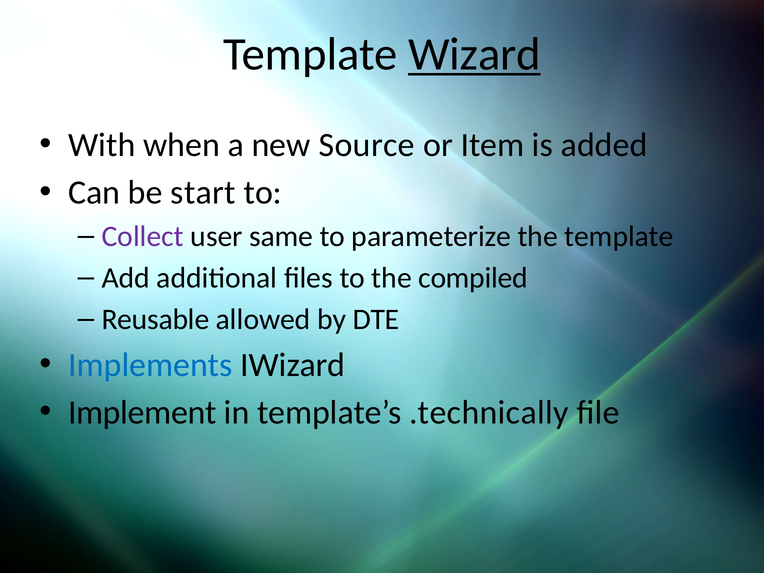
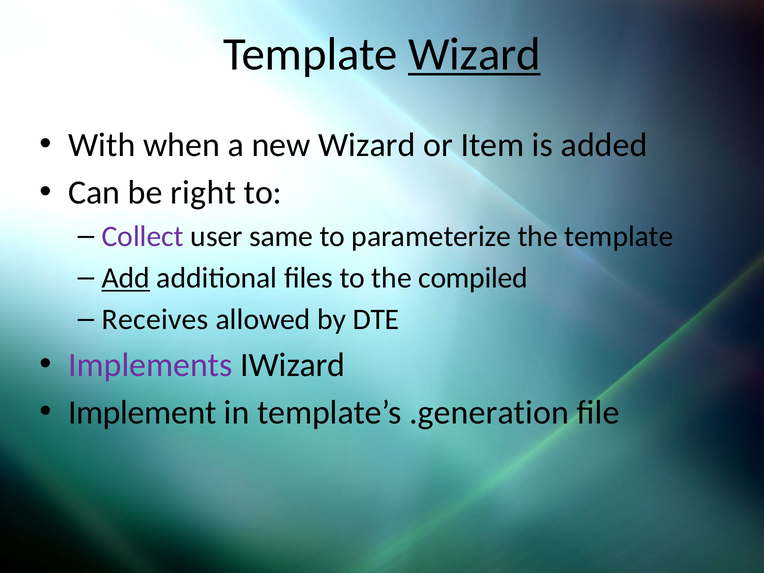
new Source: Source -> Wizard (367, 145)
start: start -> right (203, 193)
Add underline: none -> present (126, 278)
Reusable: Reusable -> Receives (155, 320)
Implements colour: blue -> purple (150, 365)
.technically: .technically -> .generation (489, 412)
